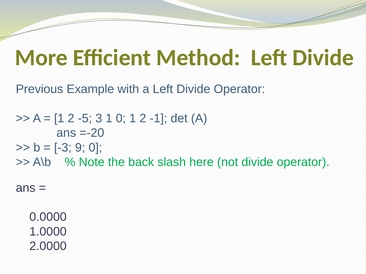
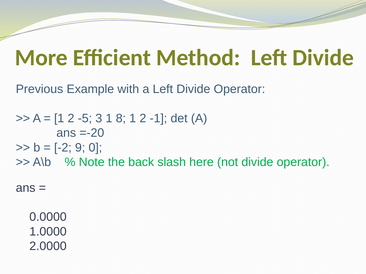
1 0: 0 -> 8 (121, 119)
-3: -3 -> -2 (63, 148)
